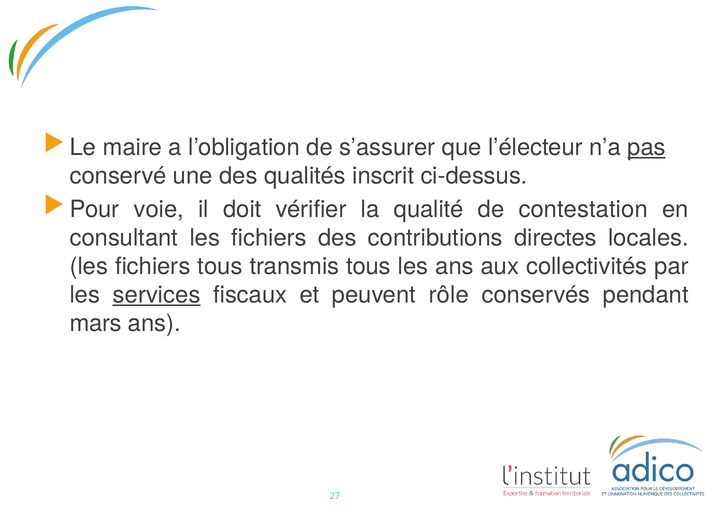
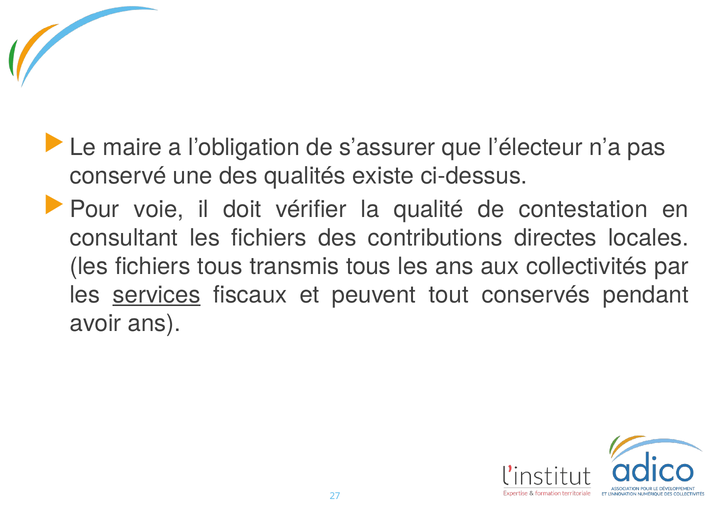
pas underline: present -> none (647, 147)
inscrit: inscrit -> existe (383, 176)
rôle: rôle -> tout (449, 295)
mars: mars -> avoir (96, 324)
